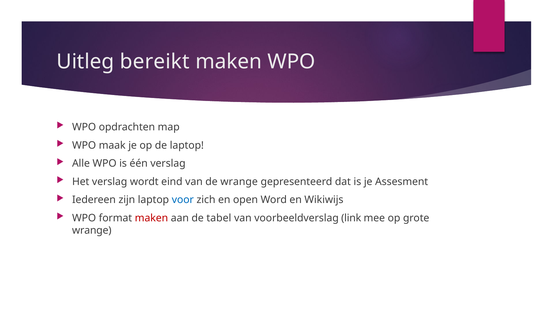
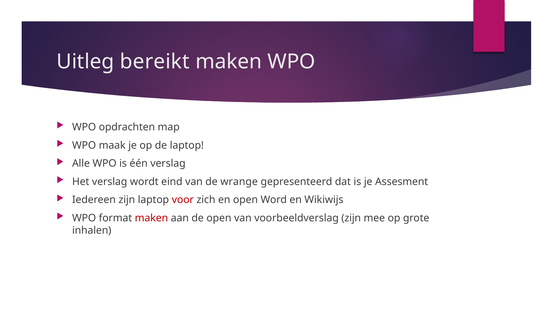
voor colour: blue -> red (183, 200)
de tabel: tabel -> open (219, 218)
voorbeeldverslag link: link -> zijn (351, 218)
wrange: wrange -> inhalen (92, 231)
